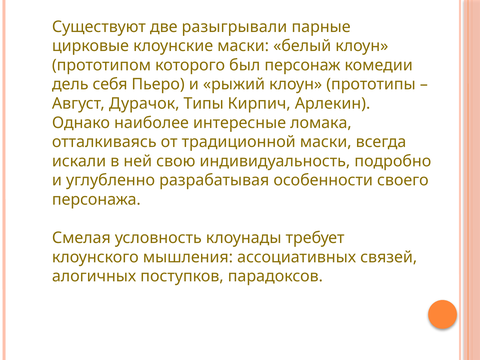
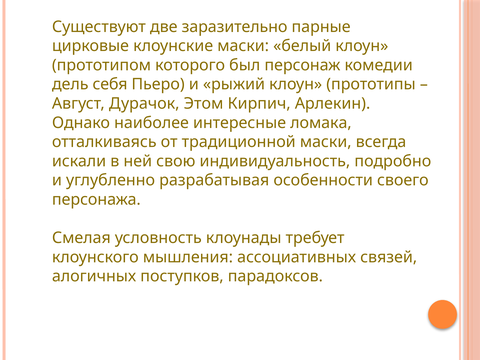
разыгрывали: разыгрывали -> заразительно (235, 27)
Типы: Типы -> Этом (204, 104)
